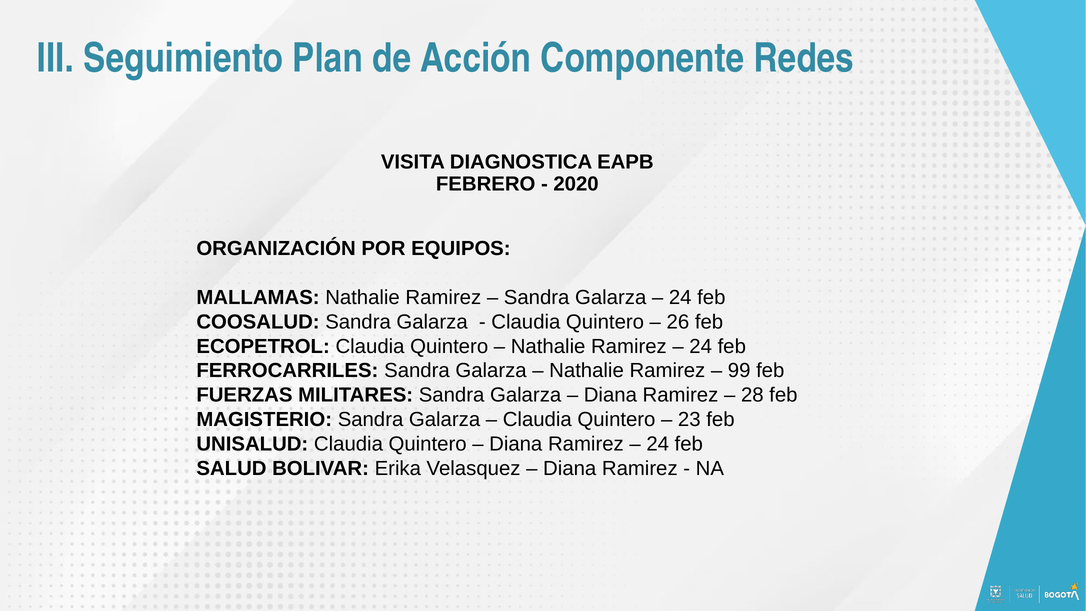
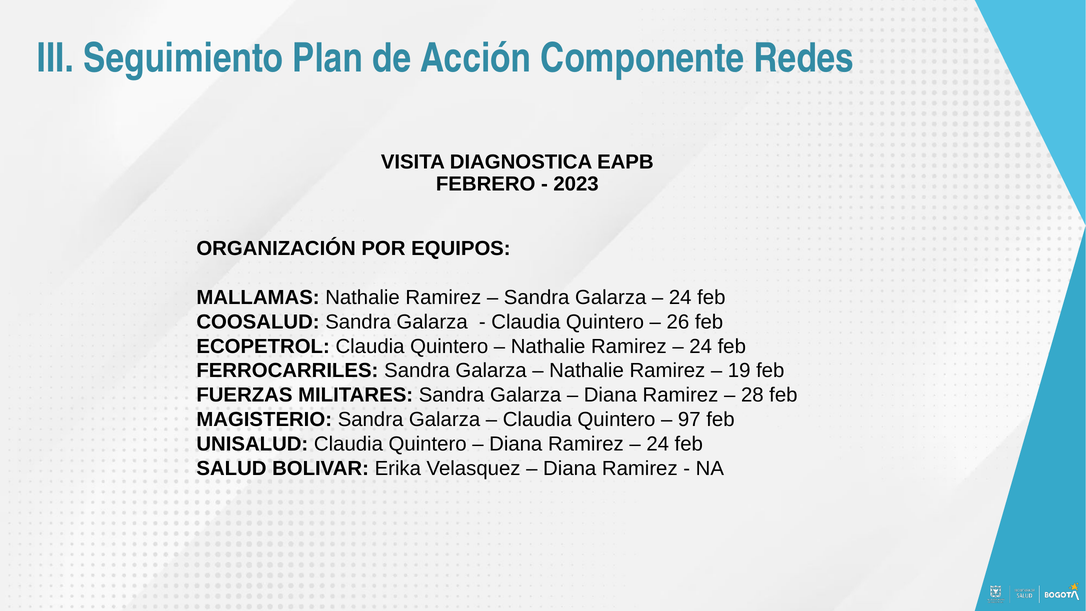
2020: 2020 -> 2023 (576, 184)
99: 99 -> 19 (739, 371)
23: 23 -> 97 (689, 420)
